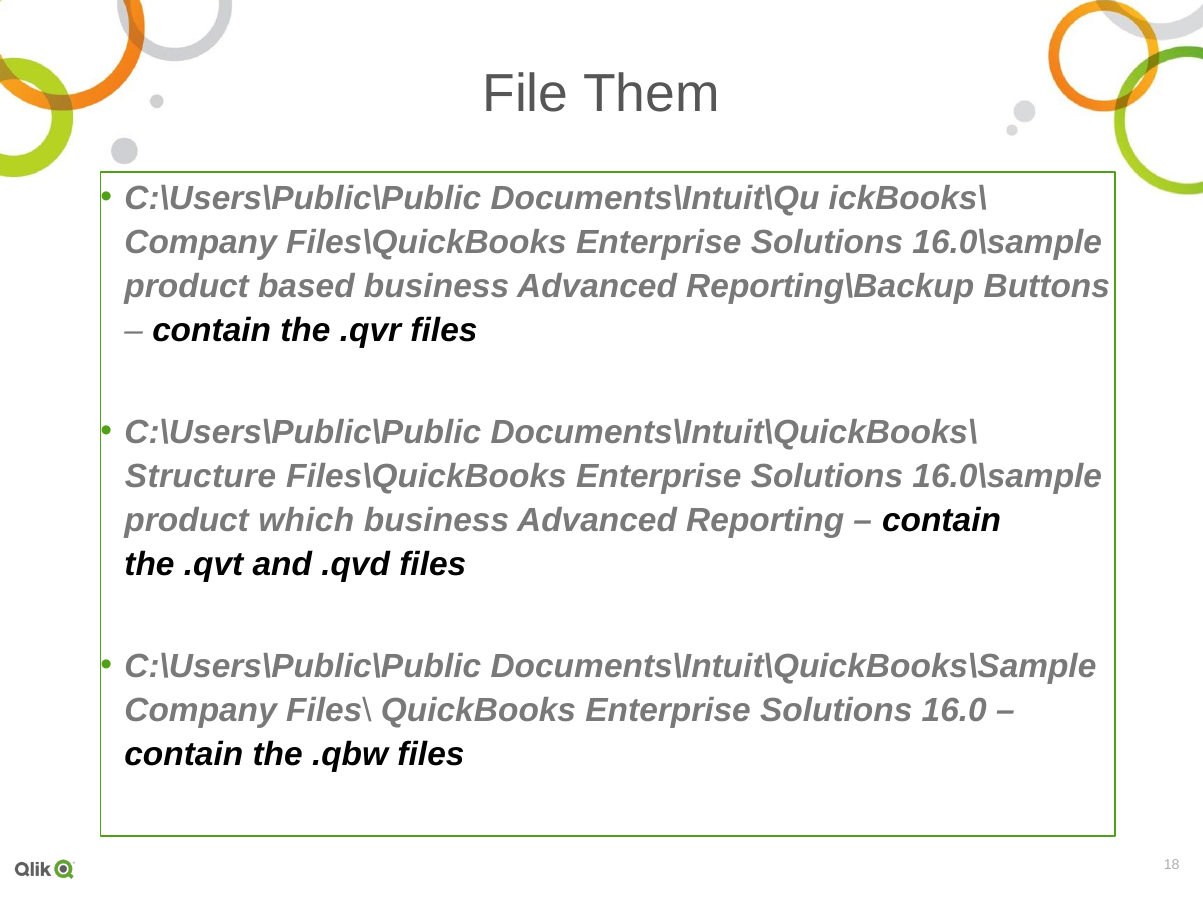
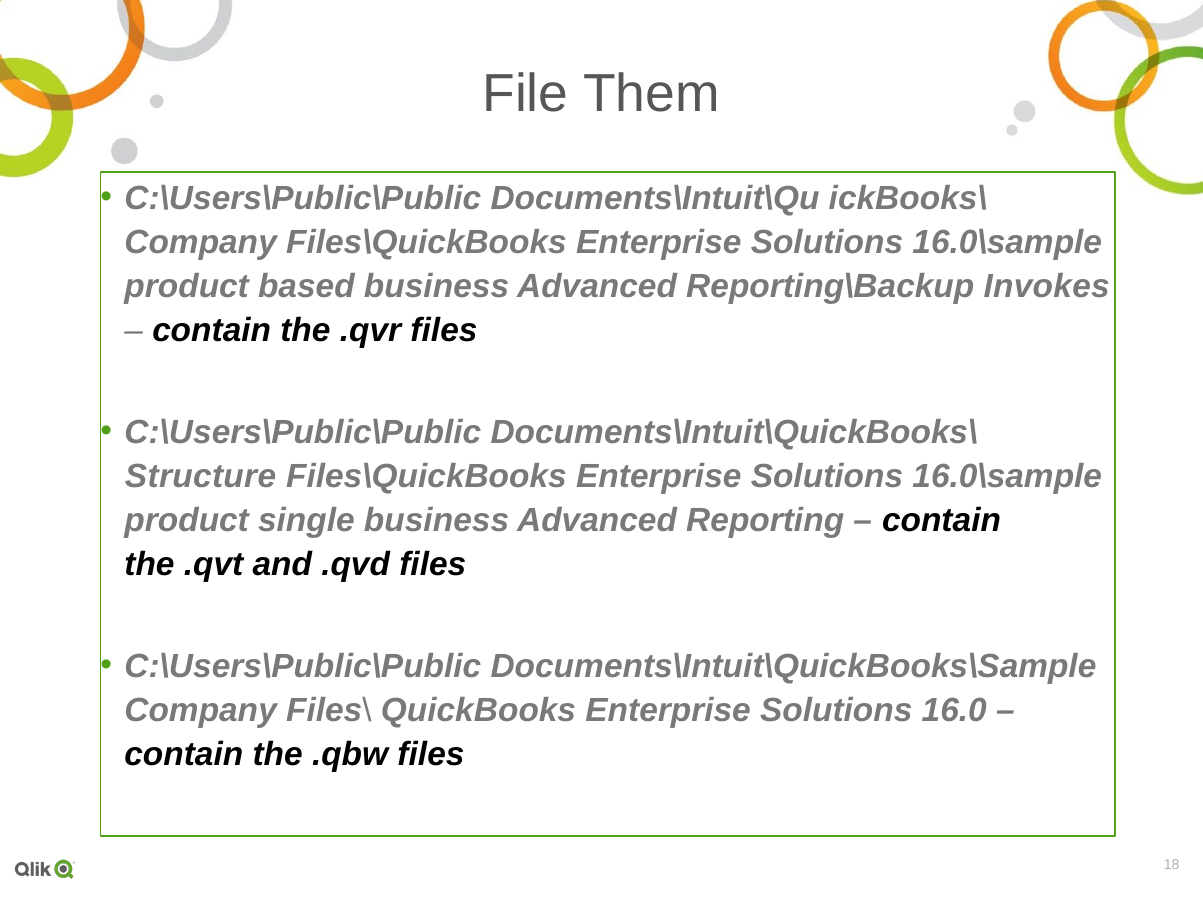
Buttons: Buttons -> Invokes (1047, 286)
which: which -> single (306, 520)
